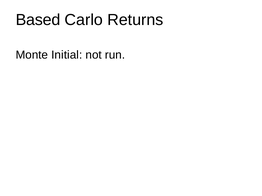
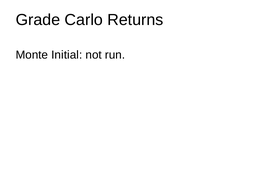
Based: Based -> Grade (38, 20)
